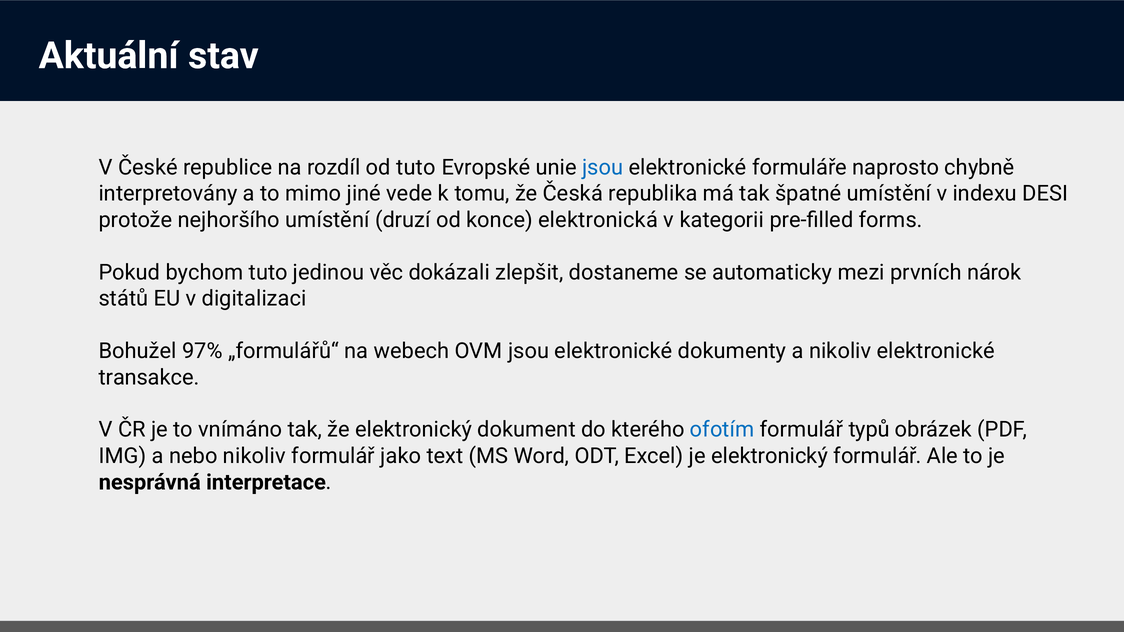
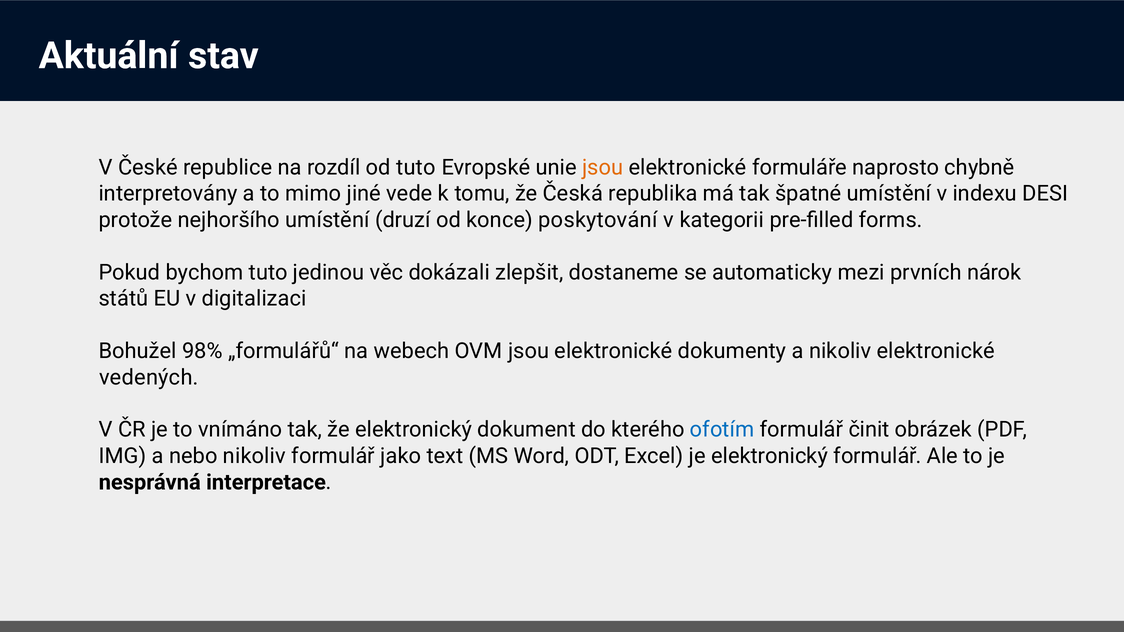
jsou colour: blue -> orange (603, 168)
elektronická: elektronická -> poskytování (598, 220)
97%: 97% -> 98% (202, 351)
transakce: transakce -> vedených (149, 377)
typů: typů -> činit (869, 430)
